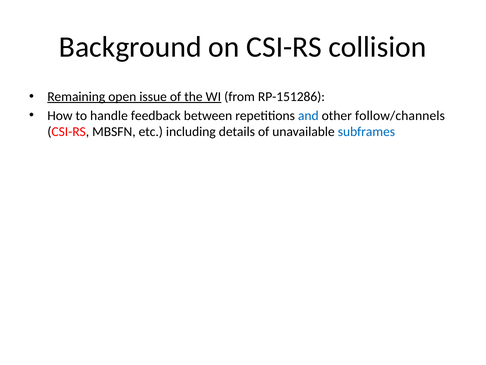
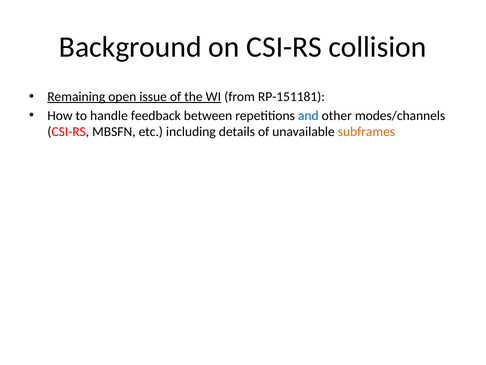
RP-151286: RP-151286 -> RP-151181 (291, 97)
follow/channels: follow/channels -> modes/channels (400, 115)
subframes colour: blue -> orange (366, 132)
